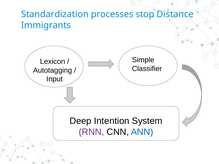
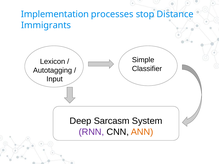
Standardization: Standardization -> Implementation (55, 14)
Intention: Intention -> Sarcasm (112, 121)
ANN colour: blue -> orange (142, 132)
